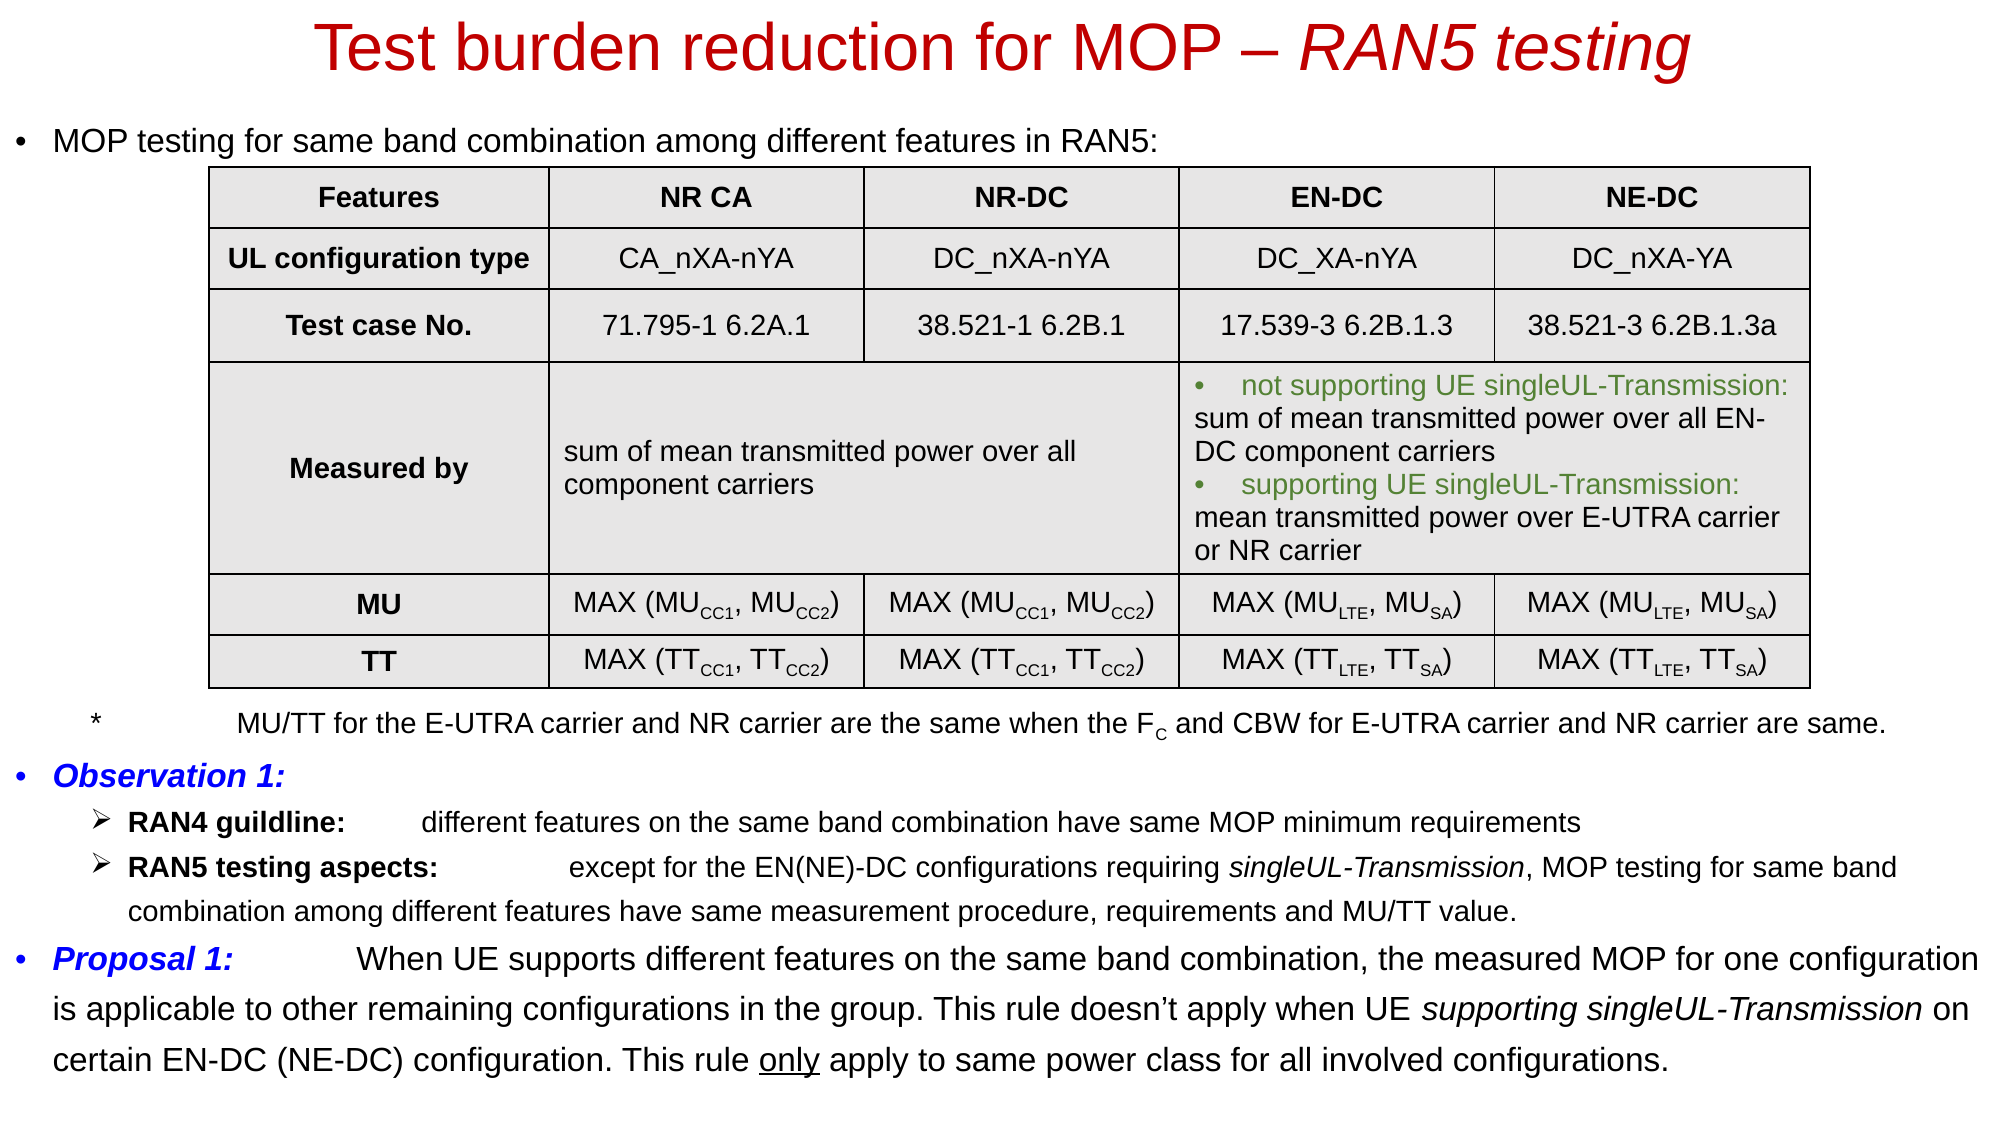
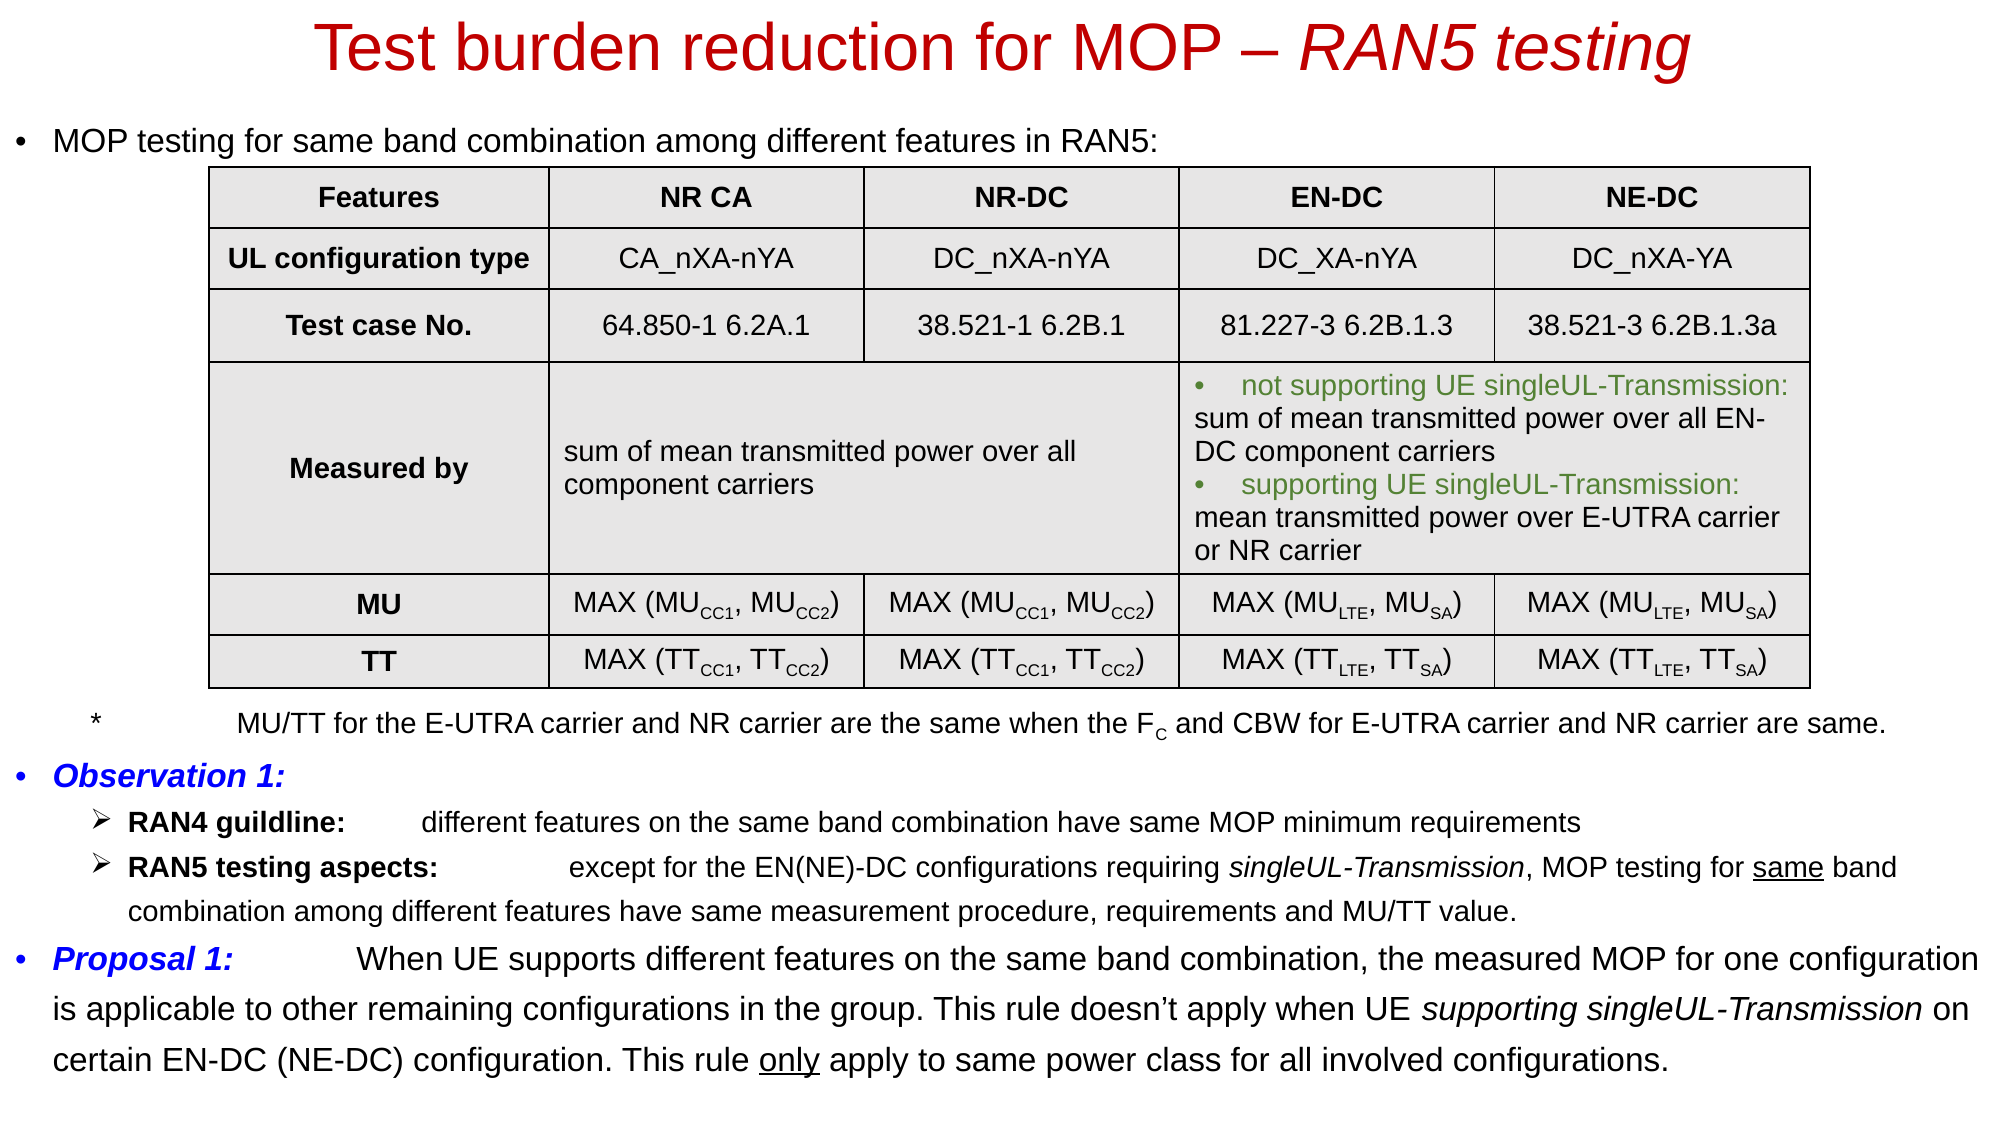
71.795-1: 71.795-1 -> 64.850-1 (660, 326)
17.539-3: 17.539-3 -> 81.227-3 (1278, 326)
same underline: none -> present (1788, 867)
